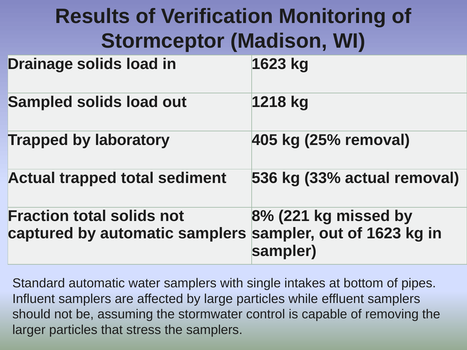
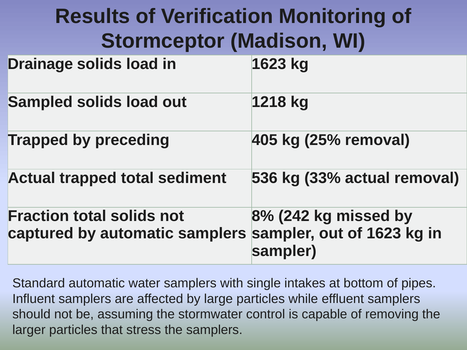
laboratory: laboratory -> preceding (132, 140)
221: 221 -> 242 (294, 216)
